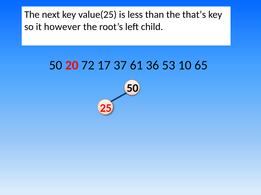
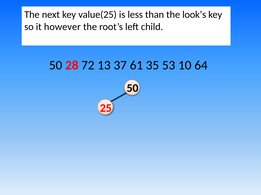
that’s: that’s -> look’s (194, 15)
20: 20 -> 28 (72, 66)
17: 17 -> 13 (104, 66)
36: 36 -> 35 (153, 66)
65: 65 -> 64 (201, 66)
